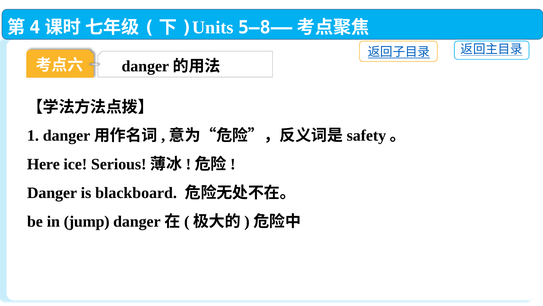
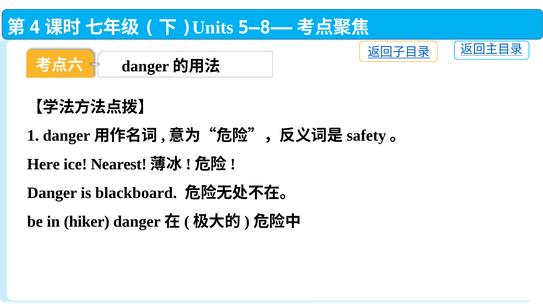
Serious: Serious -> Nearest (119, 164)
jump: jump -> hiker (87, 221)
